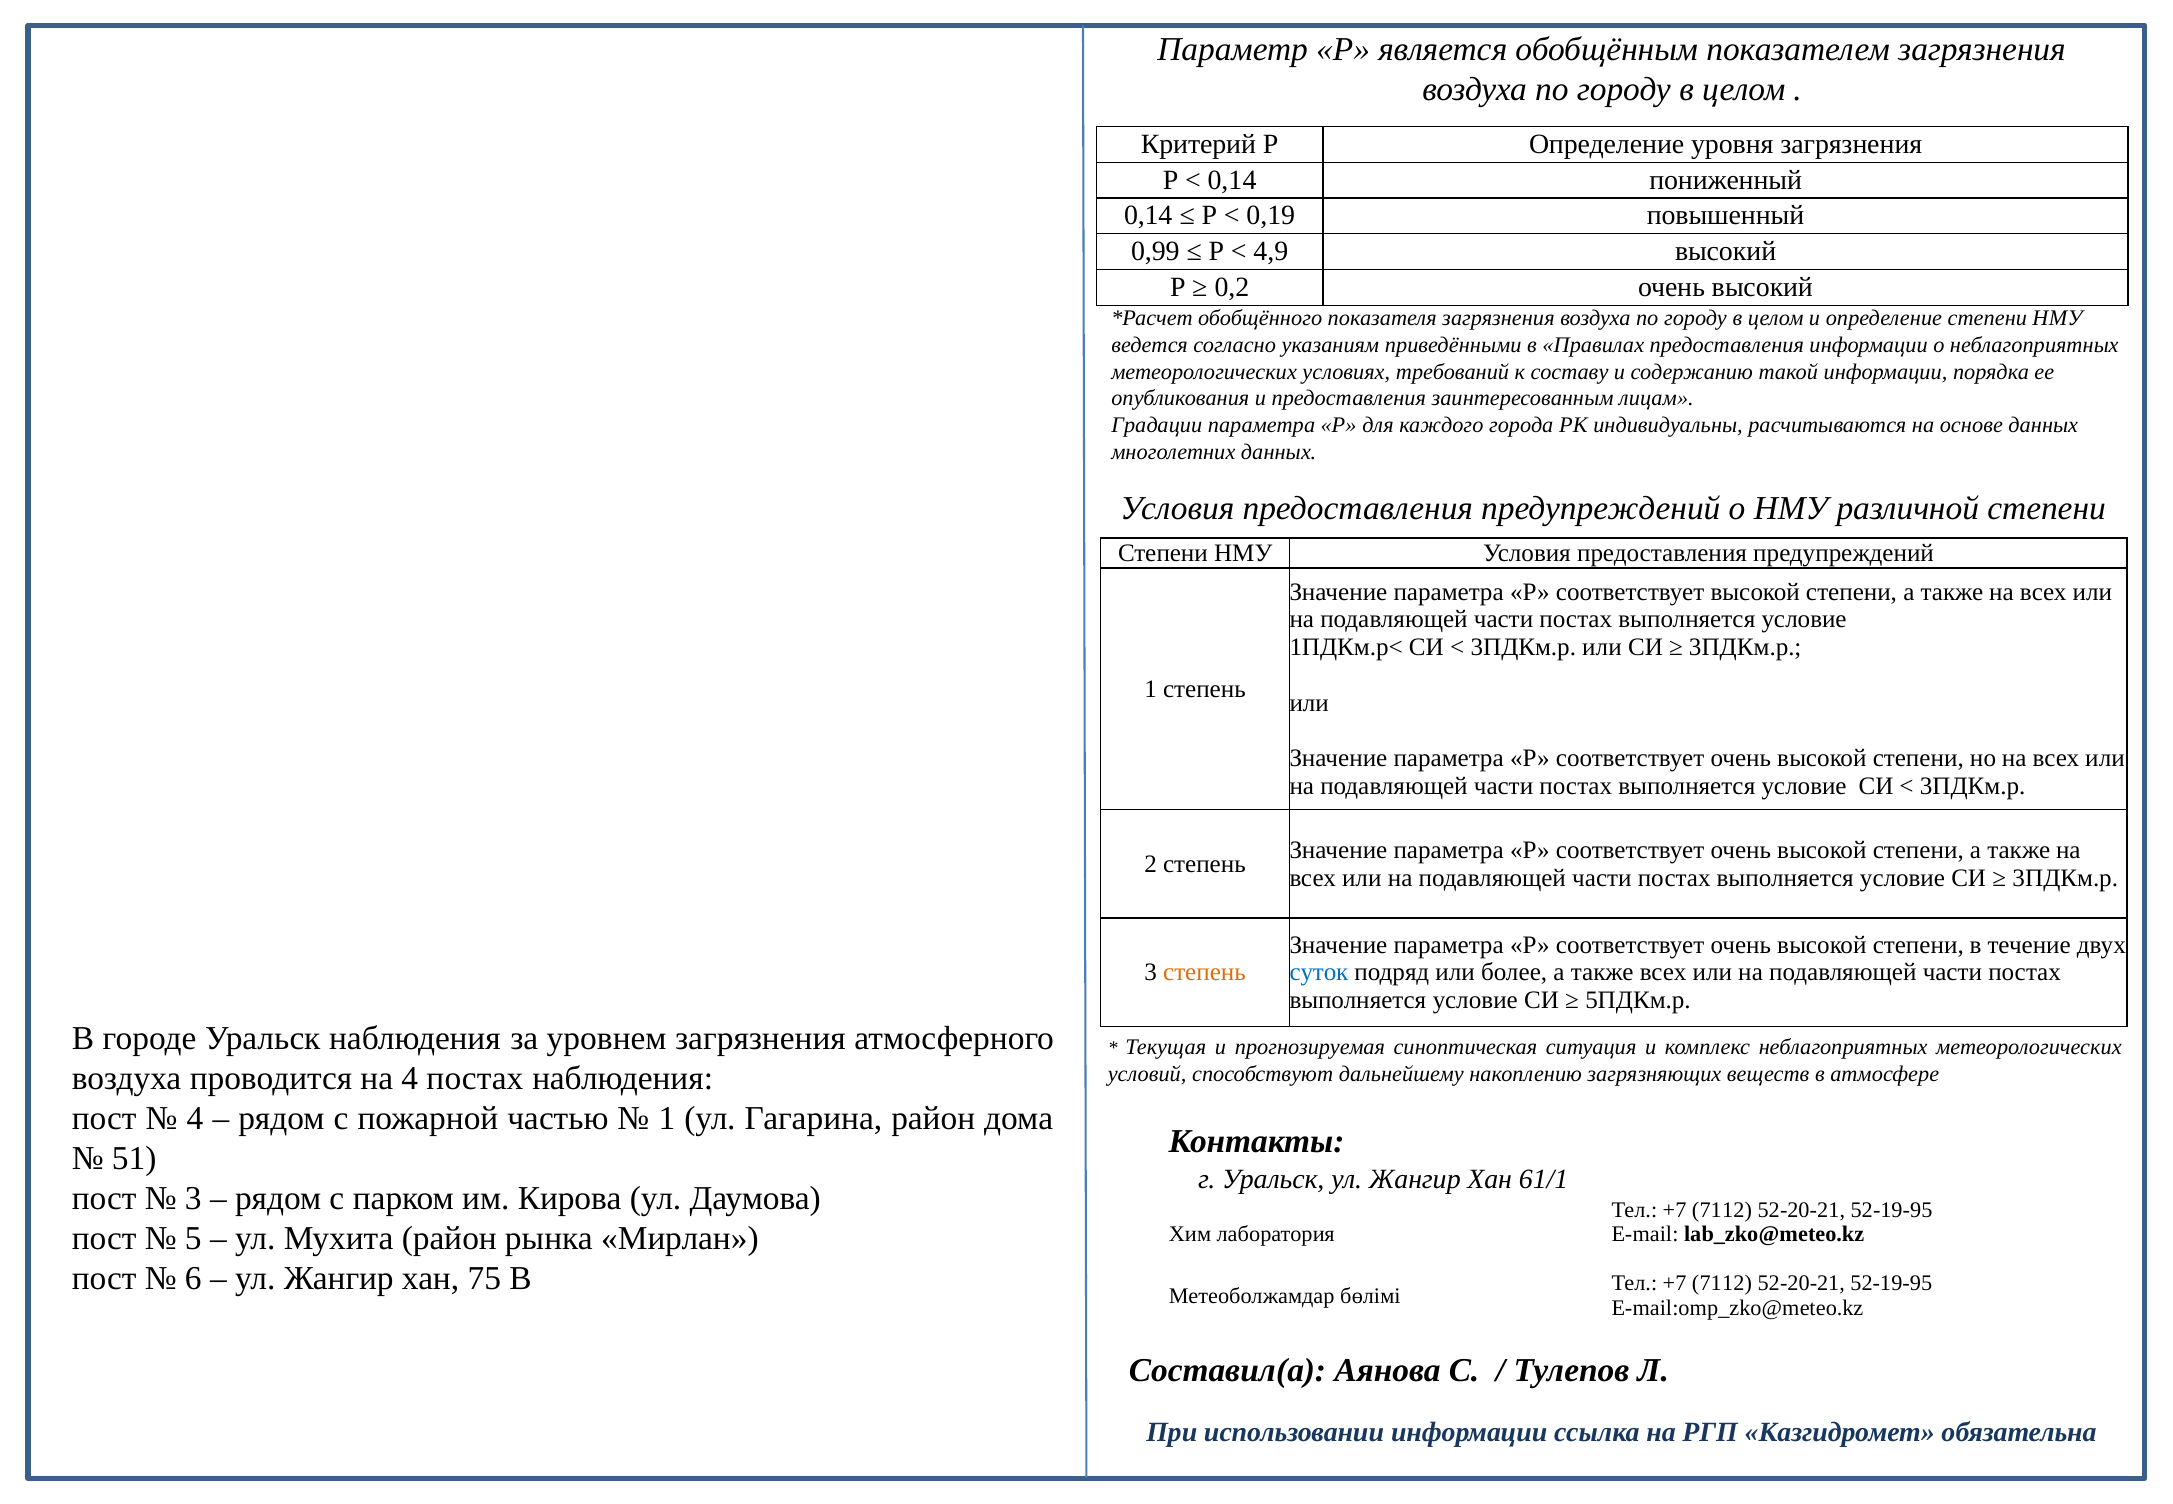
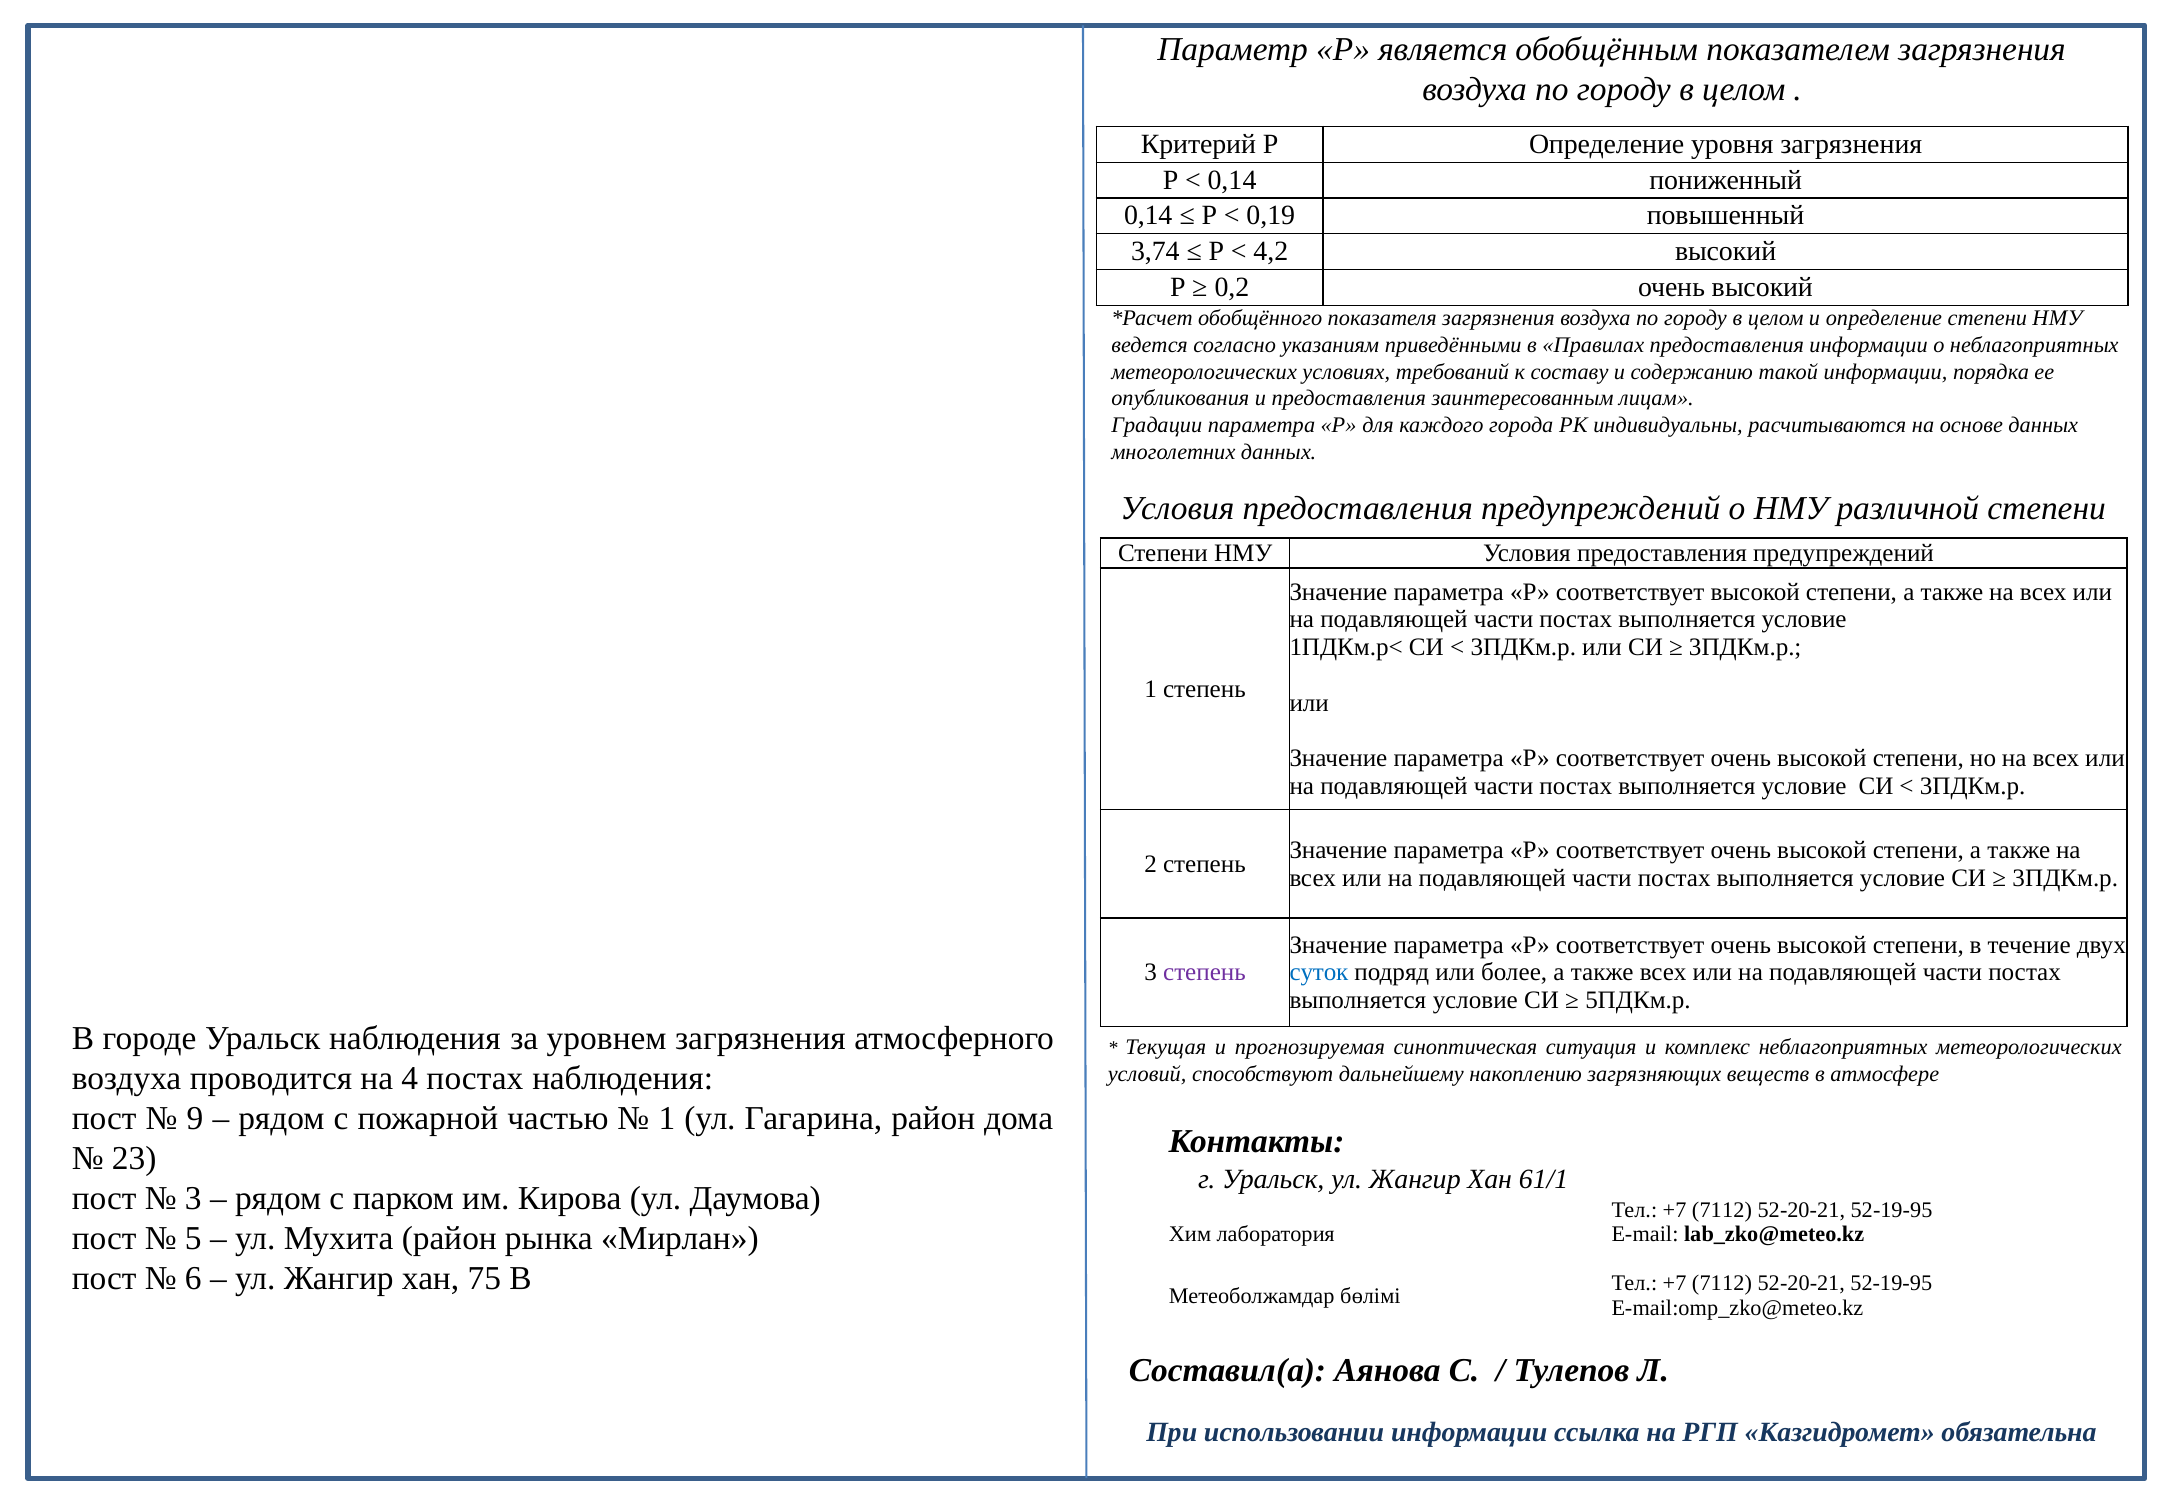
0,99: 0,99 -> 3,74 (1155, 252)
4,9: 4,9 -> 4,2 (1271, 252)
степень colour: orange -> purple (1204, 973)
4: 4 -> 9 (195, 1119)
51: 51 -> 23 (134, 1159)
